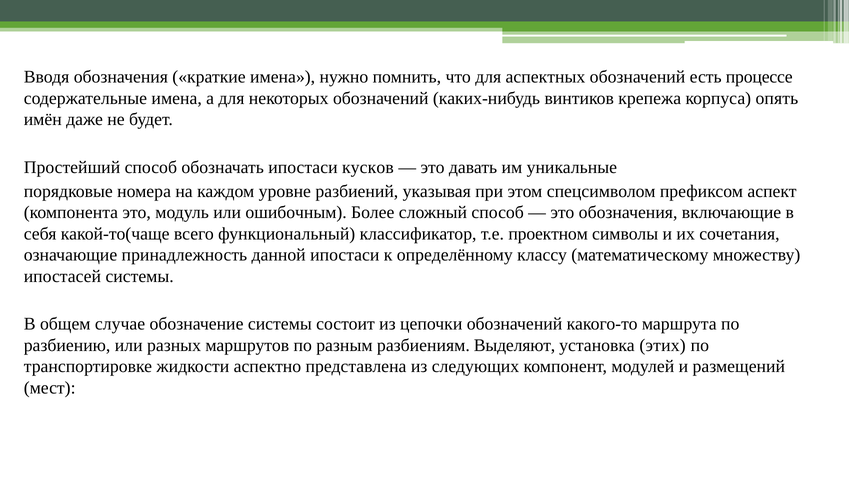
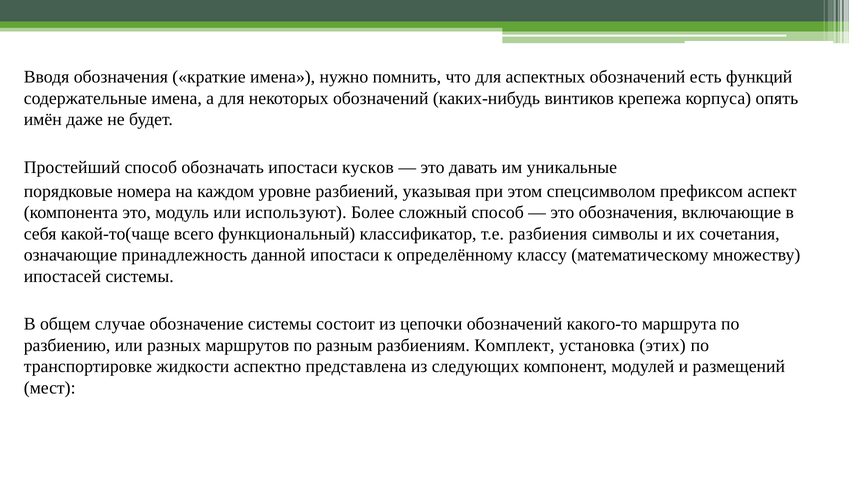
процессе: процессе -> функций (759, 77)
ошибочным: ошибочным -> используют (296, 212)
проектном: проектном -> разбиения (548, 233)
Выделяют: Выделяют -> Комплект (514, 345)
